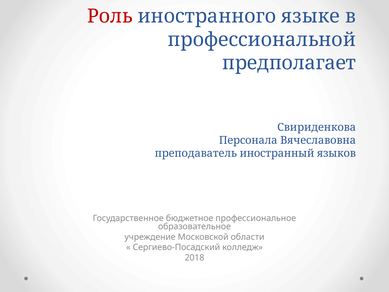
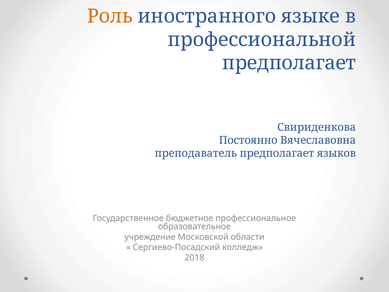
Роль colour: red -> orange (110, 16)
Персонала: Персонала -> Постоянно (248, 140)
преподаватель иностранный: иностранный -> предполагает (277, 153)
